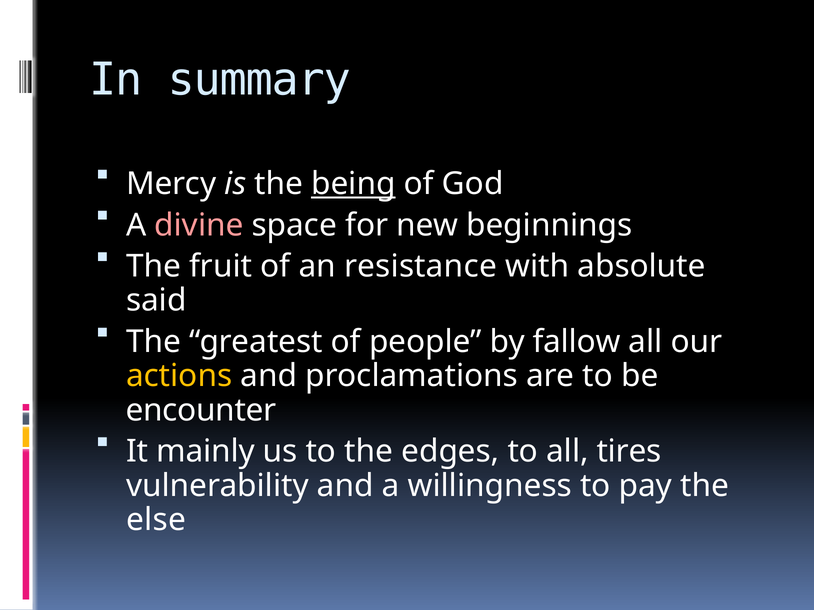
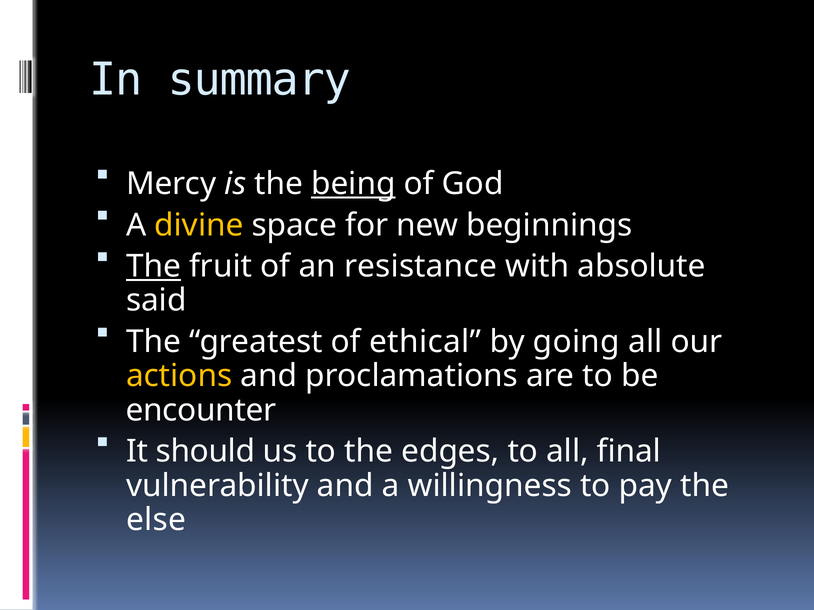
divine colour: pink -> yellow (199, 225)
The underline: none -> present (154, 267)
people: people -> ethical (425, 342)
fallow: fallow -> going (576, 342)
mainly: mainly -> should (206, 452)
tires: tires -> final (629, 452)
